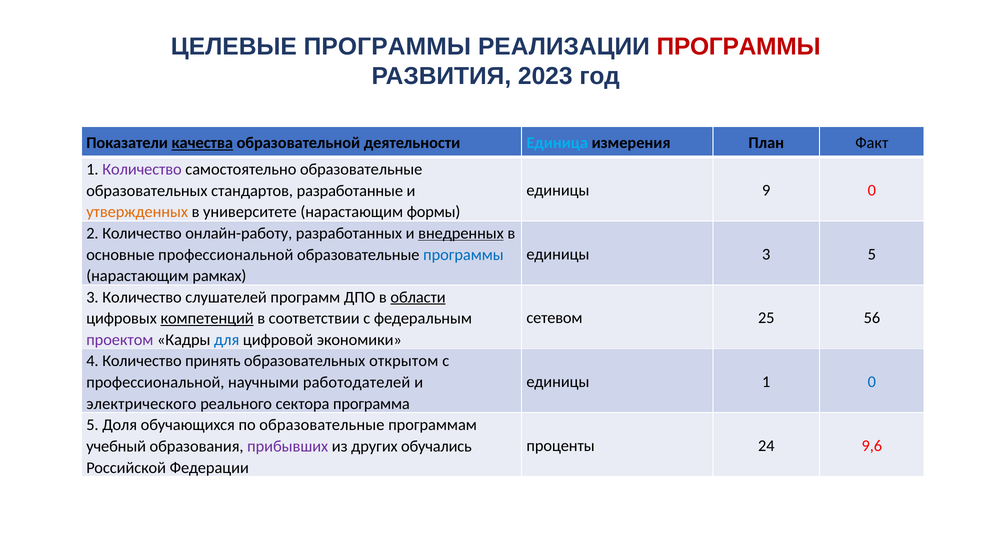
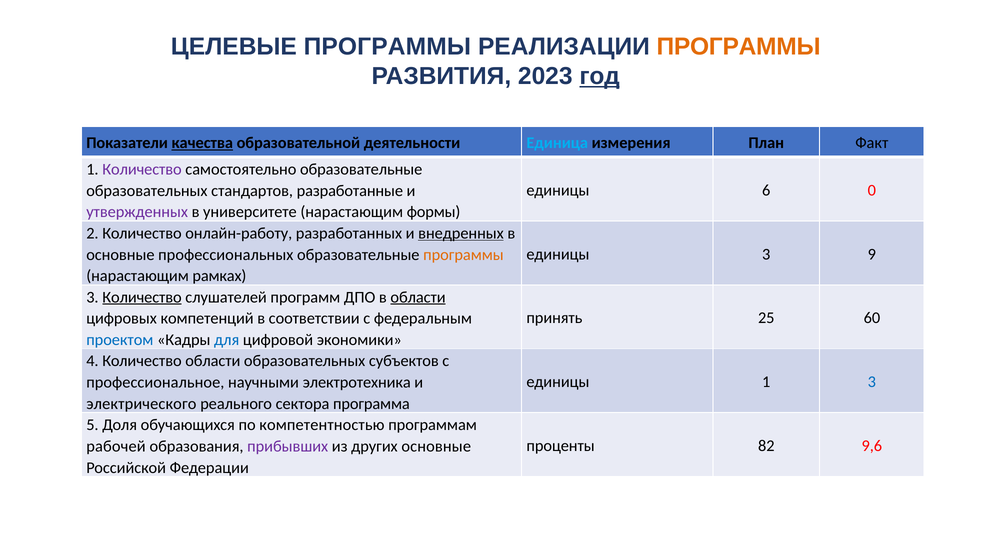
ПРОГРАММЫ colour: red -> orange (739, 47)
год underline: none -> present (600, 76)
9: 9 -> 6 (766, 190)
утвержденных colour: orange -> purple (137, 212)
3 5: 5 -> 9 (872, 254)
основные профессиональной: профессиональной -> профессиональных (226, 255)
программы colour: blue -> orange (463, 255)
Количество underline: none -> present (142, 297)
сетевом: сетевом -> принять (554, 318)
56: 56 -> 60 (872, 318)
компетенций underline: present -> none (207, 319)
проектом colour: purple -> blue (120, 340)
Количество принять: принять -> области (213, 361)
открытом: открытом -> субъектов (404, 361)
1 0: 0 -> 3 (872, 382)
профессиональной: профессиональной -> профессиональное (155, 383)
работодателей: работодателей -> электротехника (357, 383)
по образовательные: образовательные -> компетентностью (322, 425)
24: 24 -> 82 (766, 446)
учебный: учебный -> рабочей (116, 447)
других обучались: обучались -> основные (436, 447)
